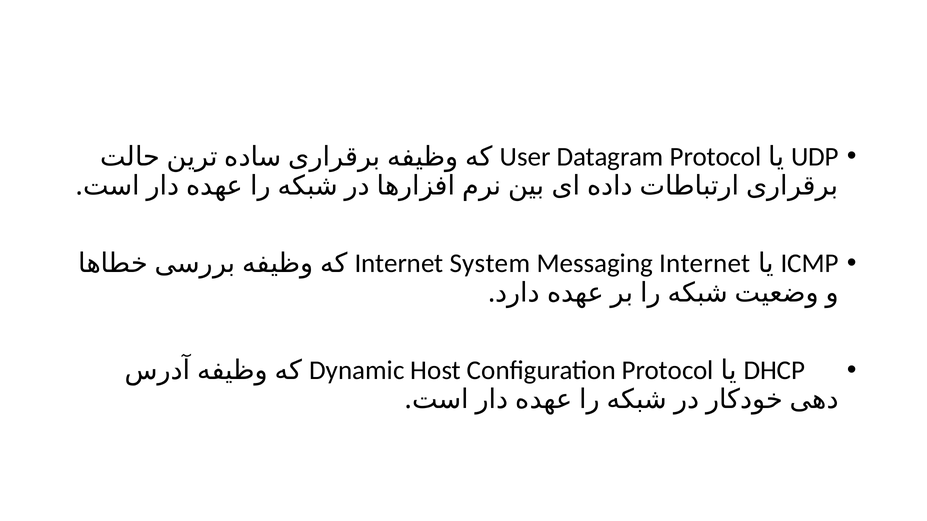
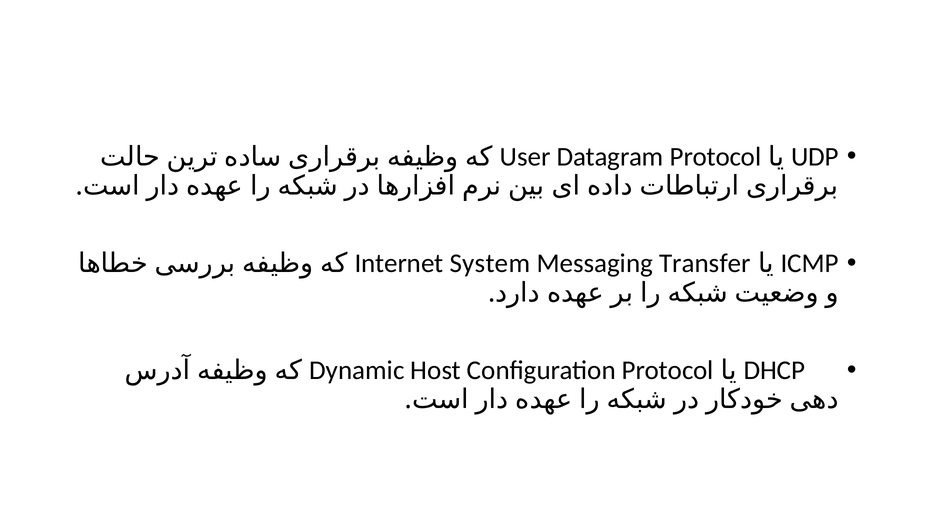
Messaging Internet: Internet -> Transfer (705, 264)
